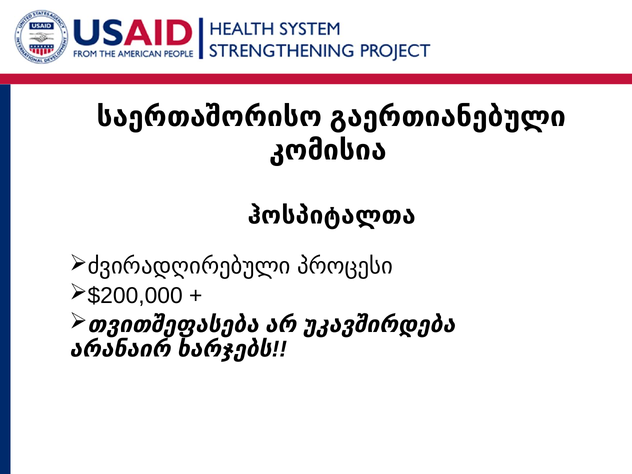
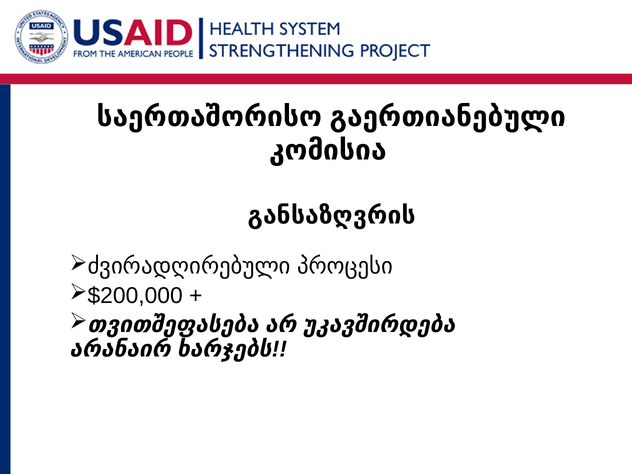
ჰოსპიტალთა: ჰოსპიტალთა -> განსაზღვრის (332, 216)
